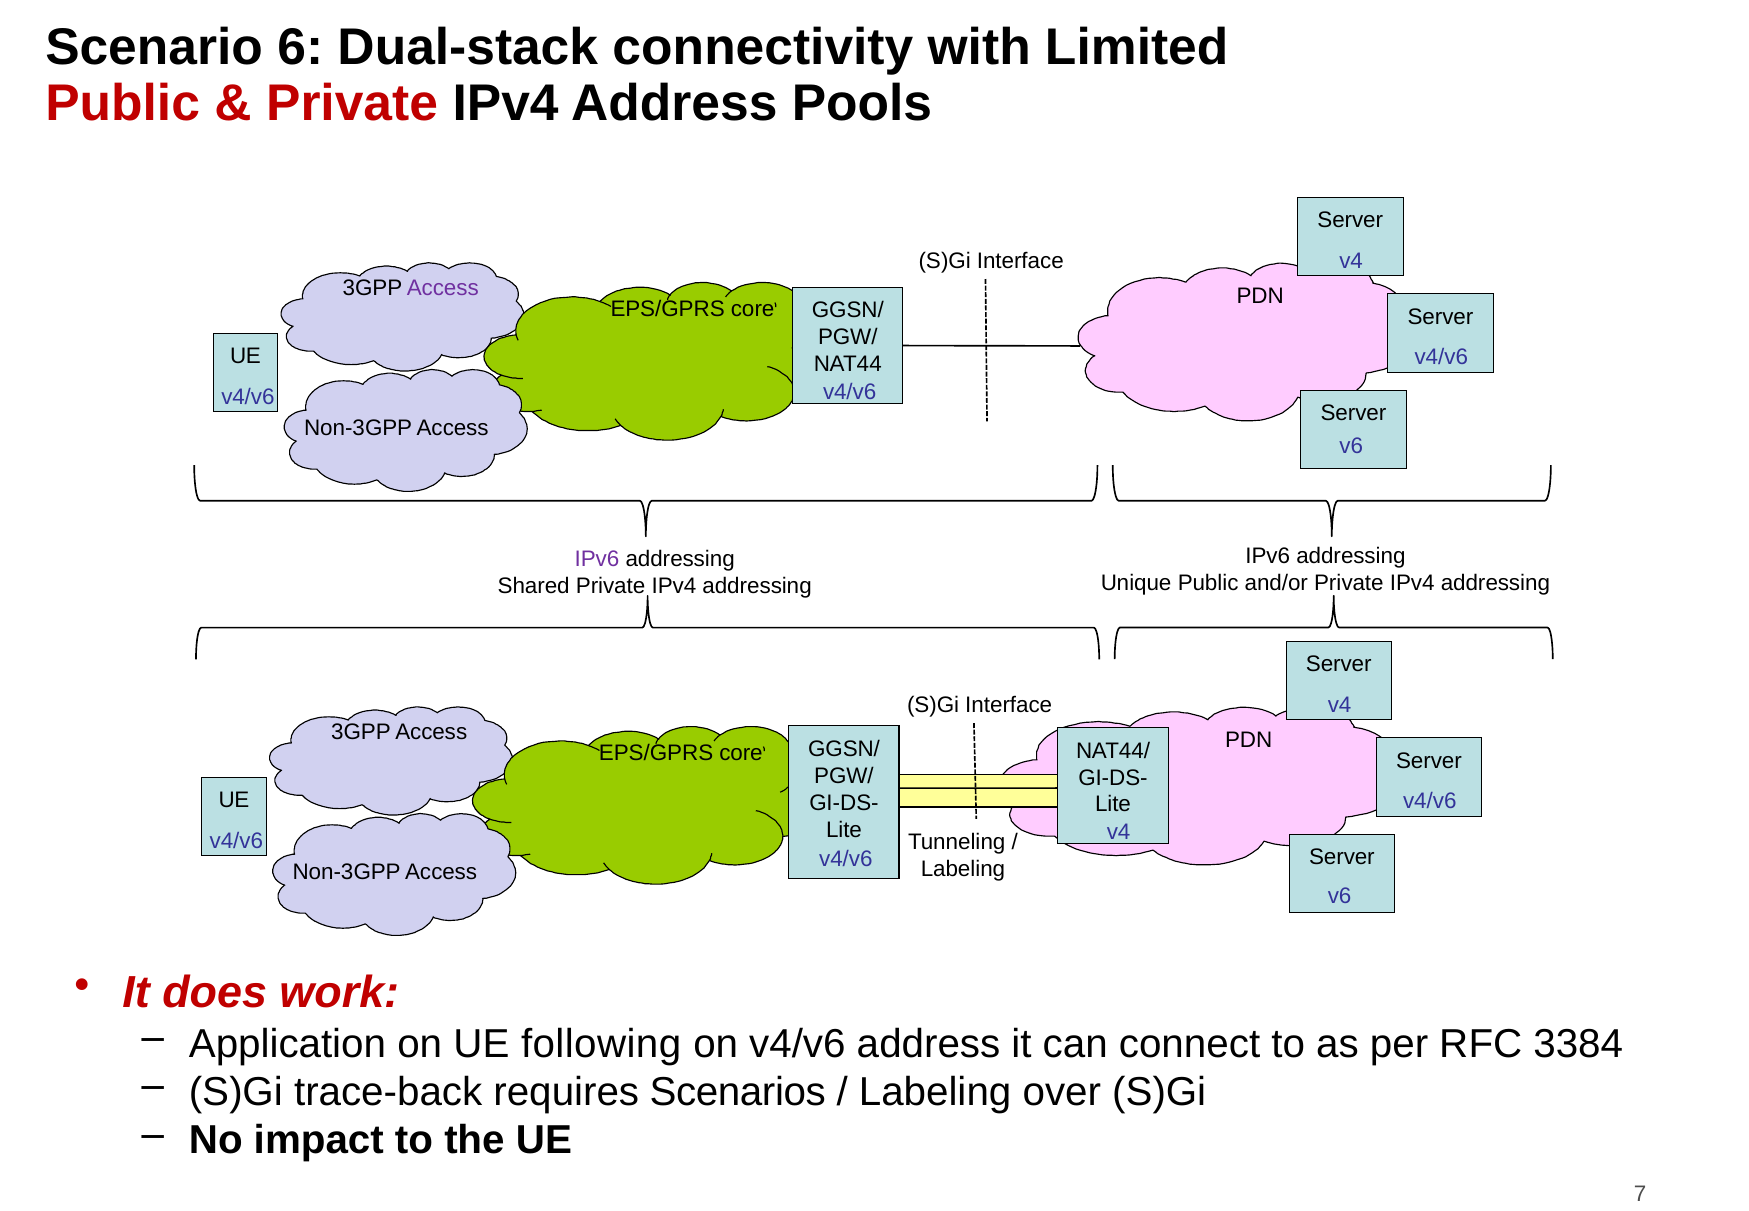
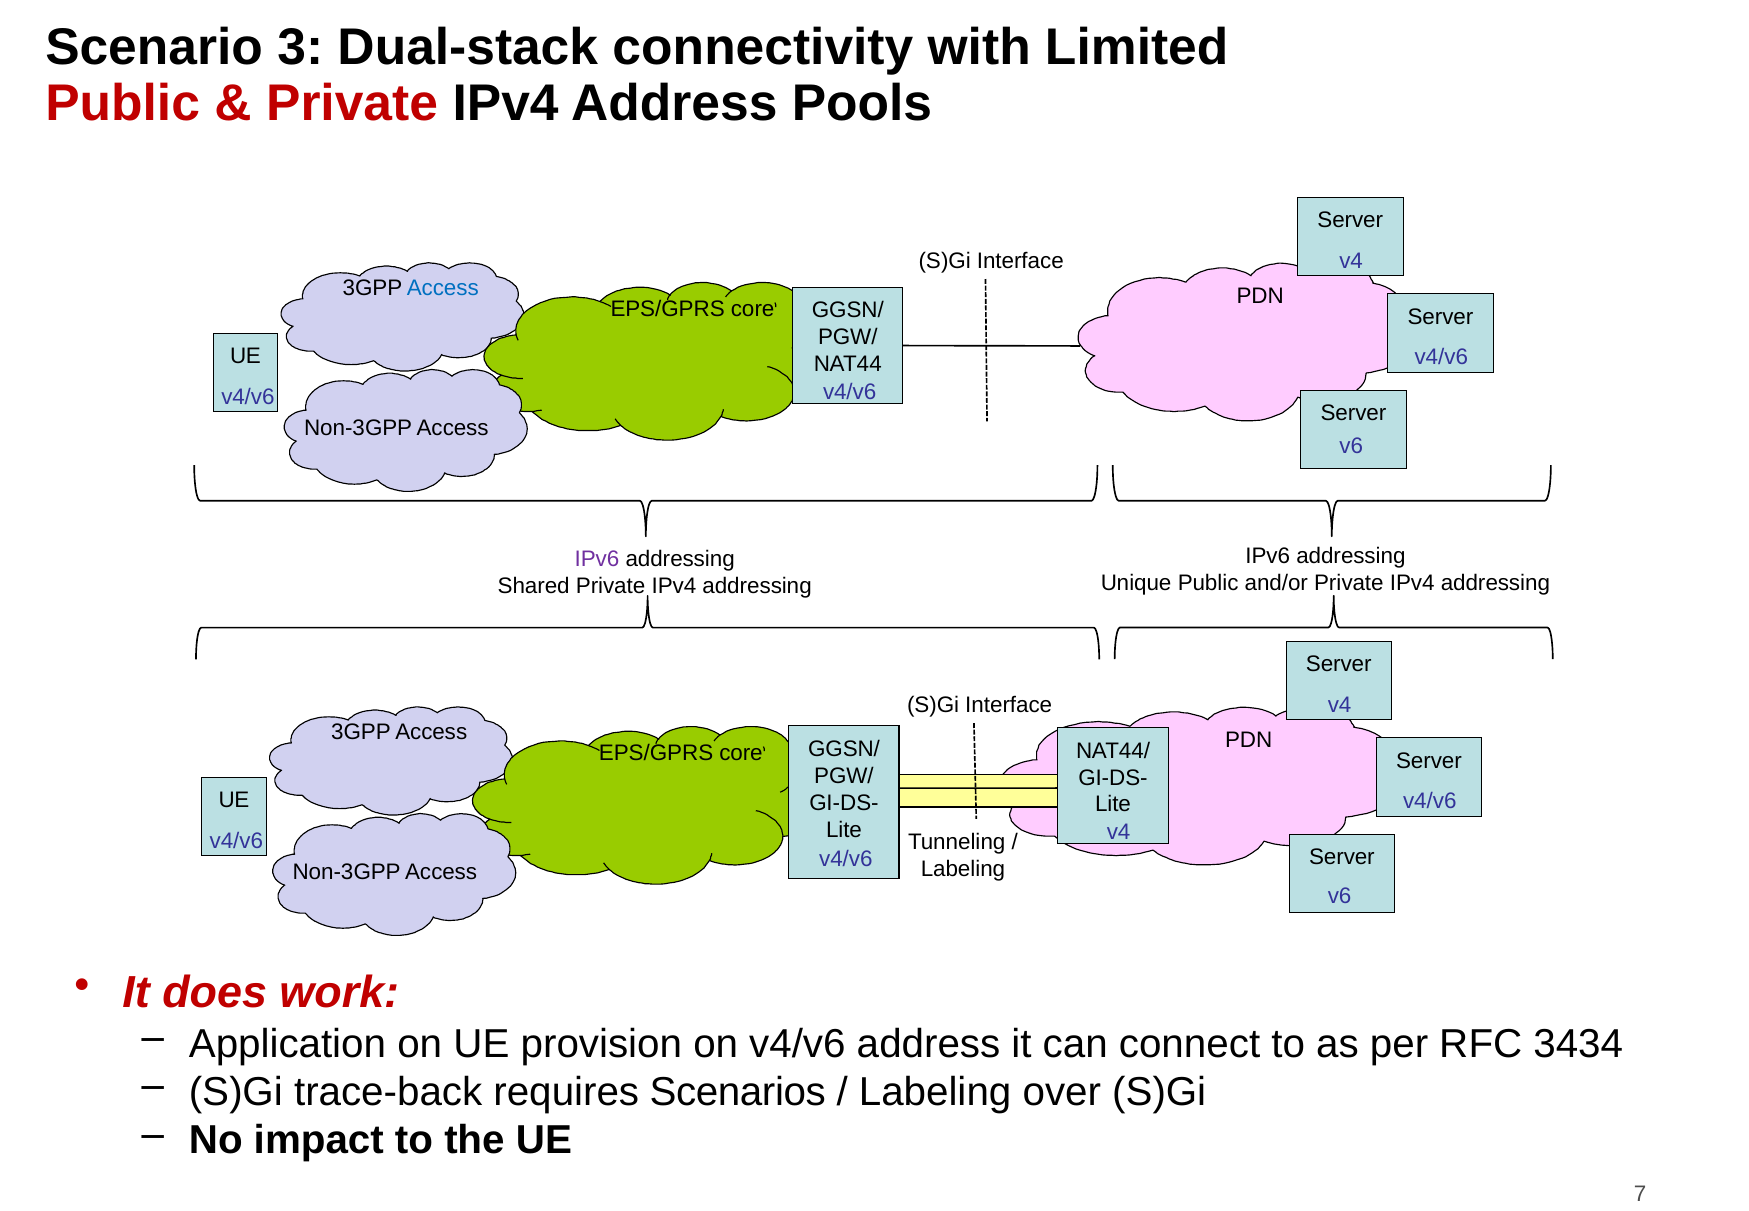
6: 6 -> 3 (300, 48)
Access colour: purple -> blue (443, 288)
following: following -> provision (601, 1044)
3384: 3384 -> 3434 (1578, 1044)
